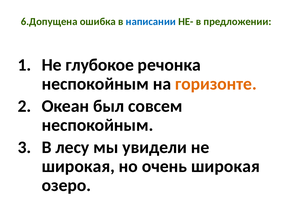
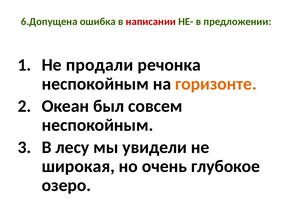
написании colour: blue -> red (151, 22)
глубокое: глубокое -> продали (100, 65)
очень широкая: широкая -> глубокое (226, 167)
